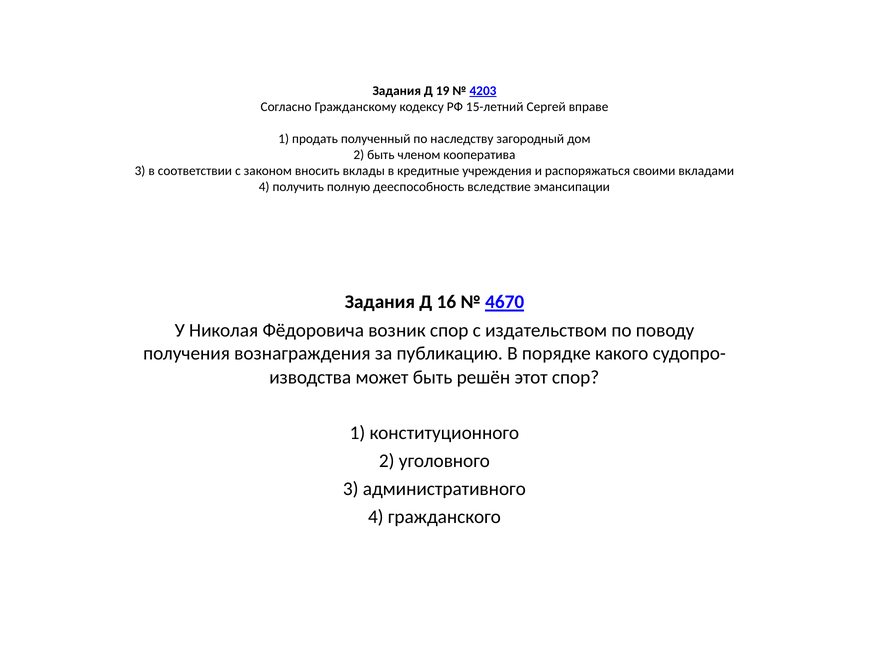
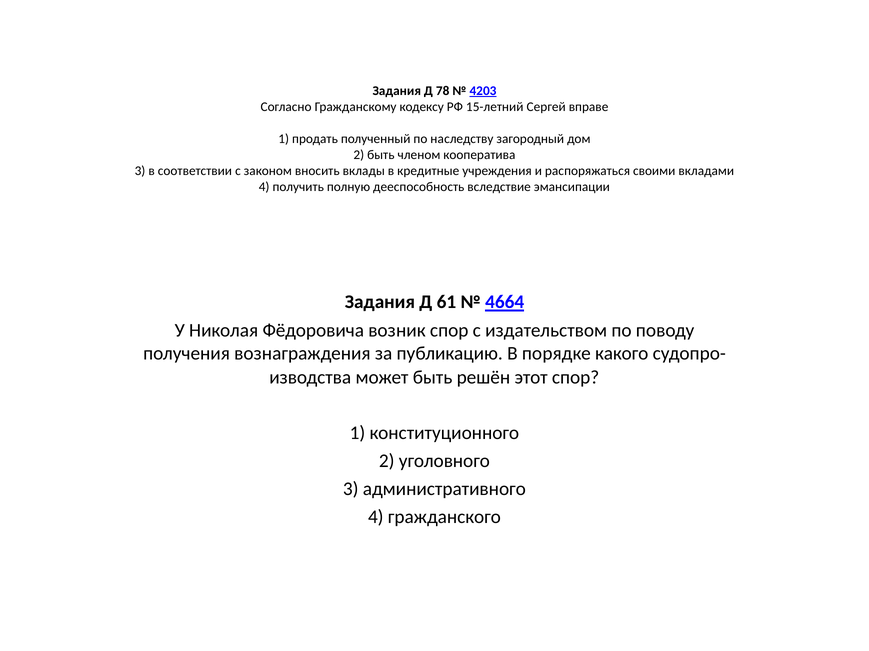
19: 19 -> 78 (443, 91)
16: 16 -> 61 (446, 302)
4670: 4670 -> 4664 (505, 302)
